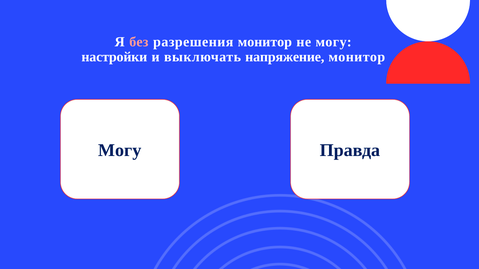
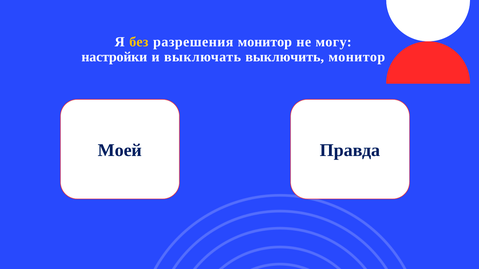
без colour: pink -> yellow (139, 42)
напряжение: напряжение -> выключить (285, 57)
Могу: Могу -> Моей (120, 151)
